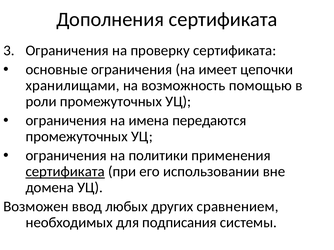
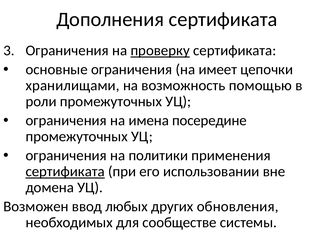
проверку underline: none -> present (160, 51)
передаются: передаются -> посередине (209, 121)
сравнением: сравнением -> обновления (238, 207)
подписания: подписания -> сообществе (179, 223)
